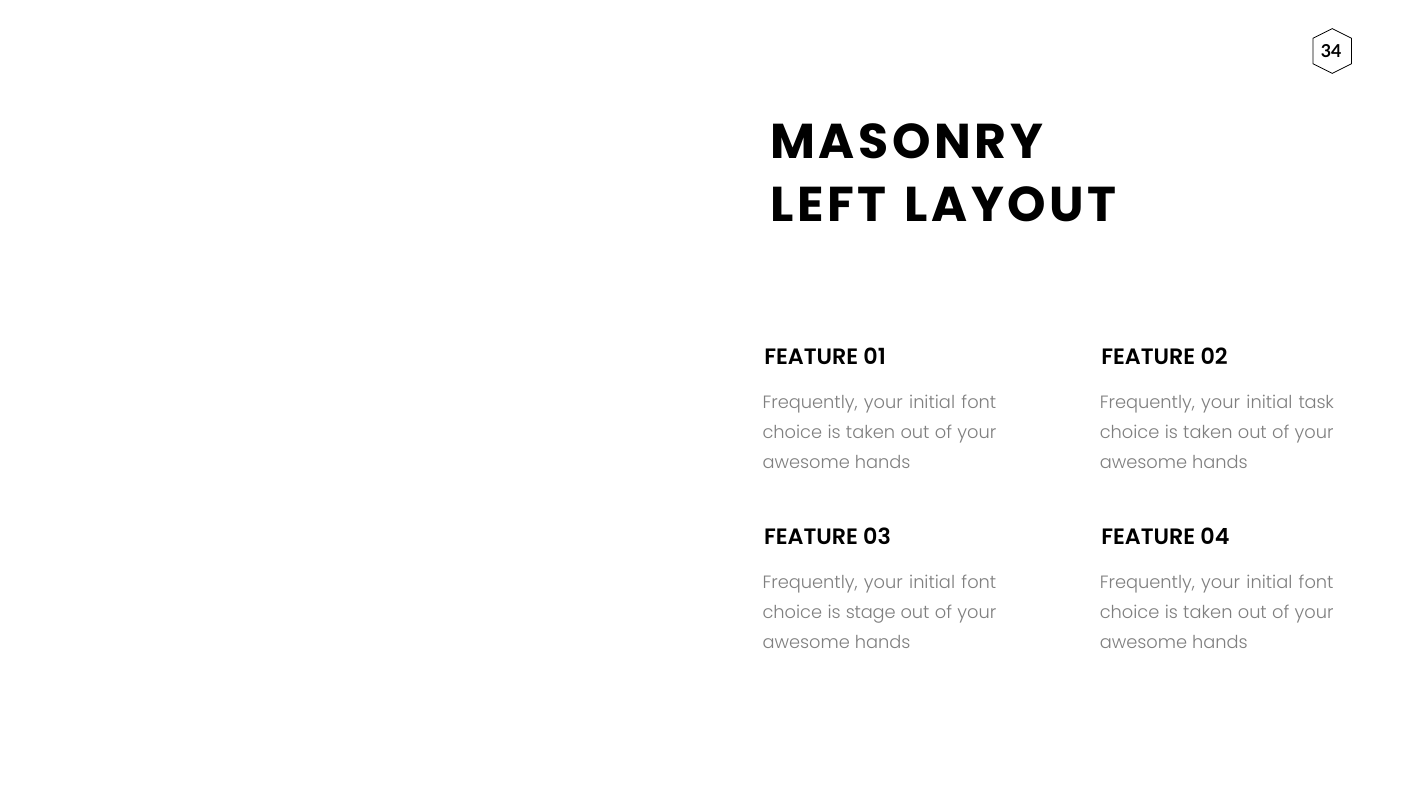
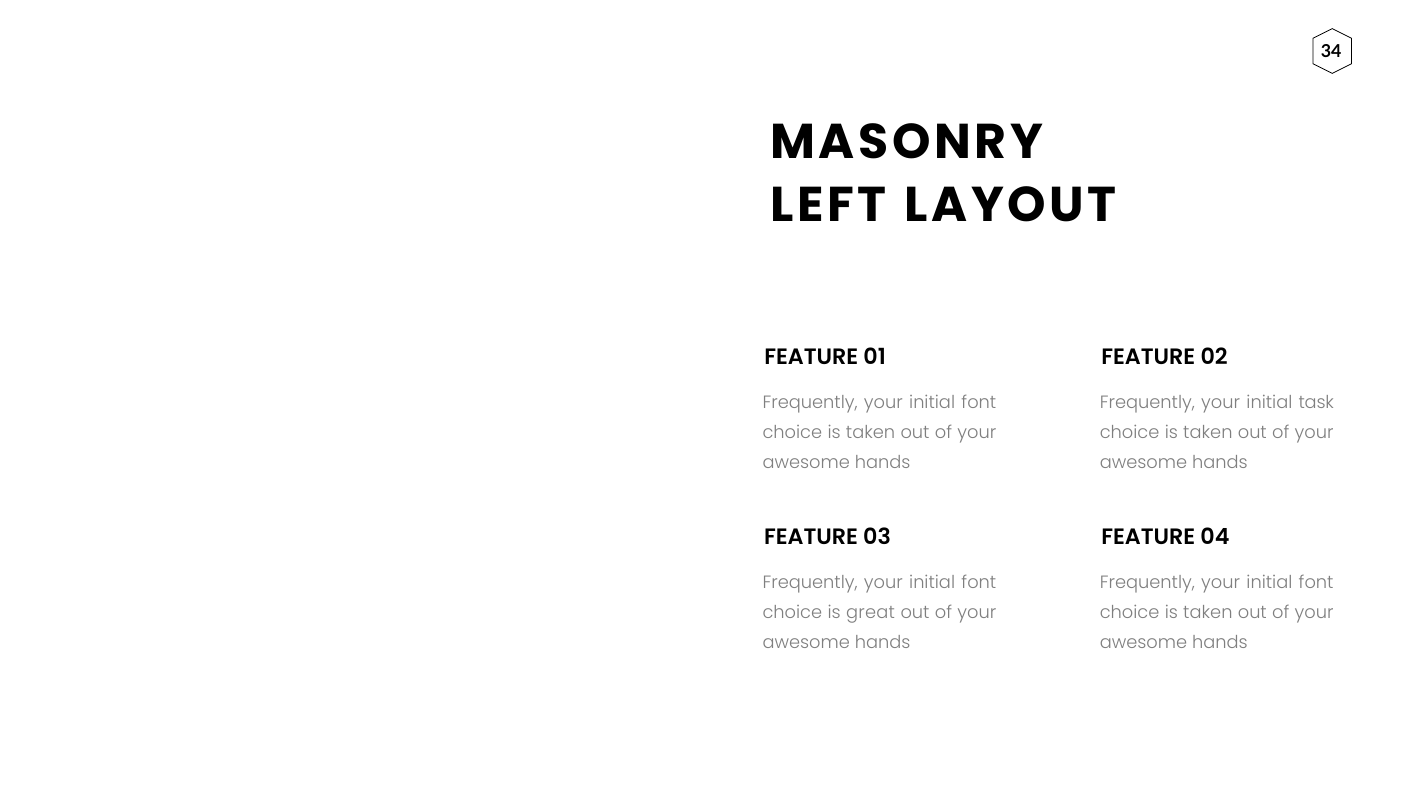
stage: stage -> great (871, 613)
